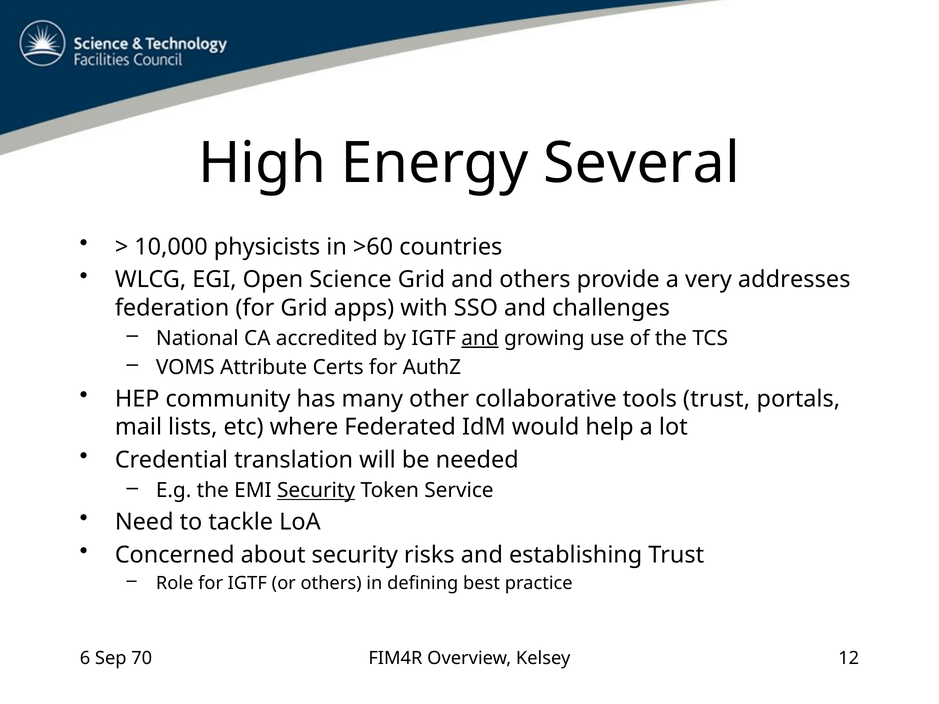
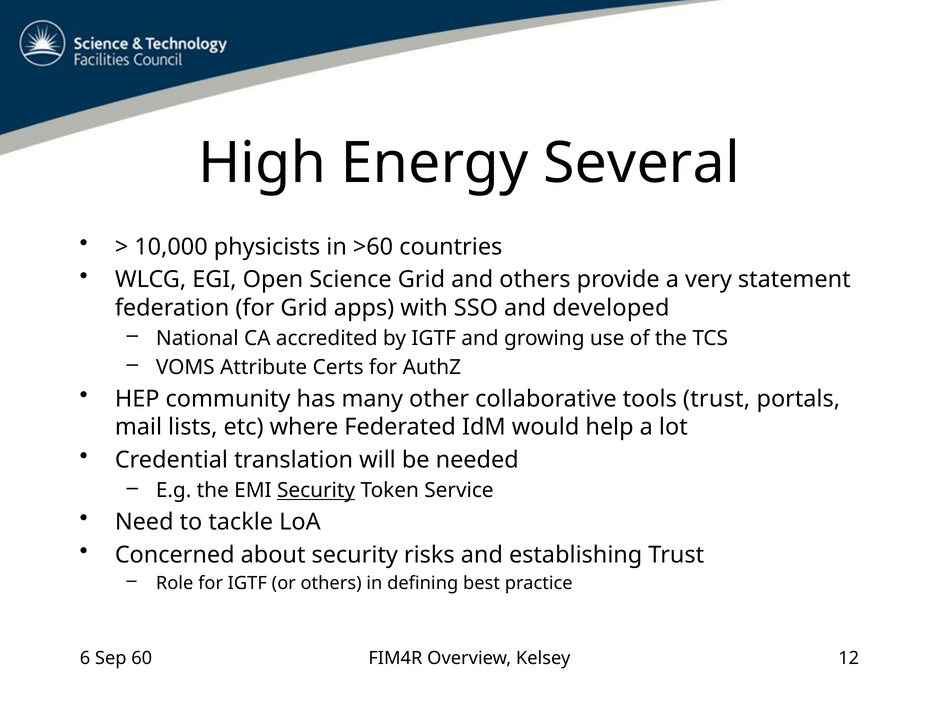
addresses: addresses -> statement (794, 280)
challenges: challenges -> developed (611, 308)
and underline: present -> none (480, 338)
70: 70 -> 60 (142, 659)
